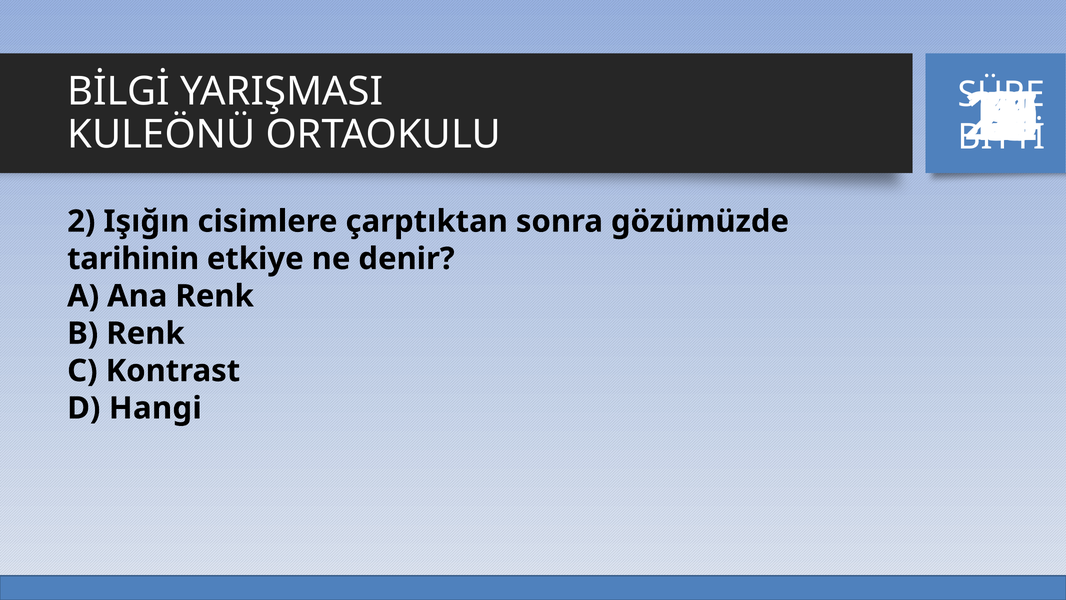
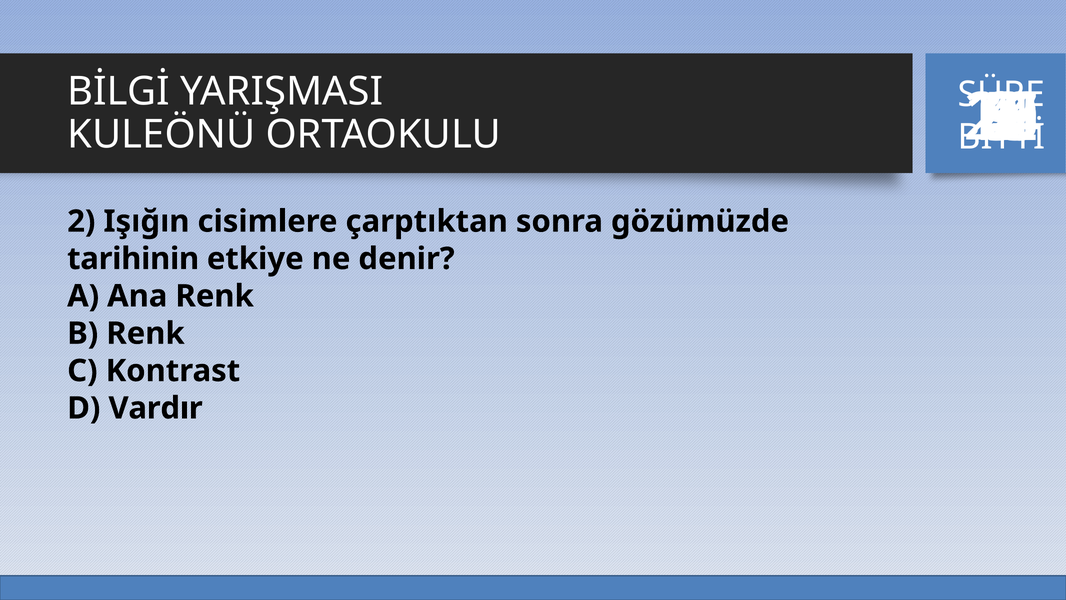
Hangi: Hangi -> Vardır (156, 408)
